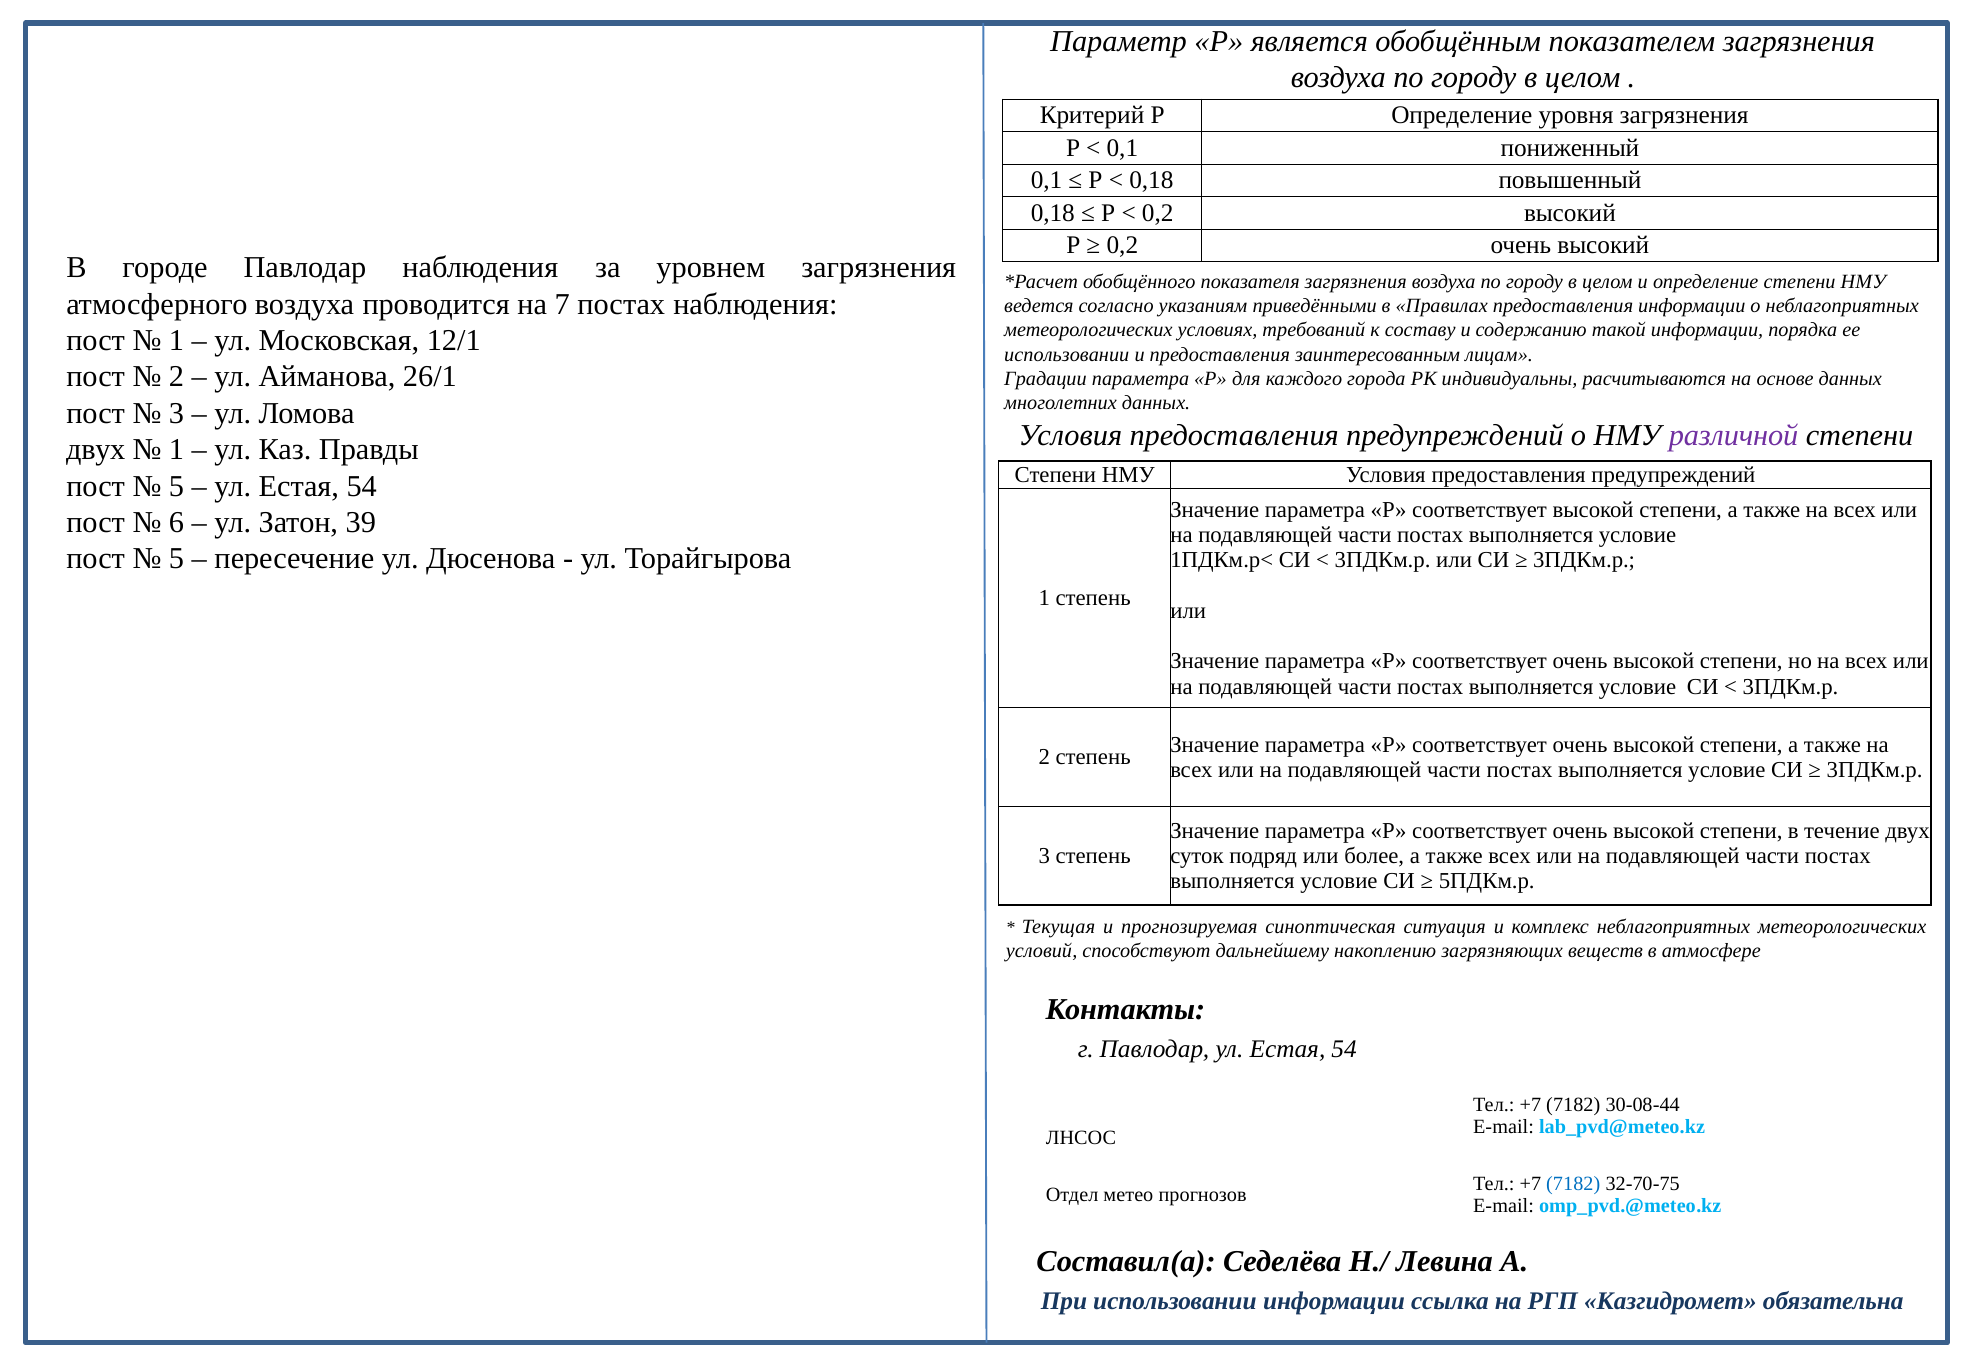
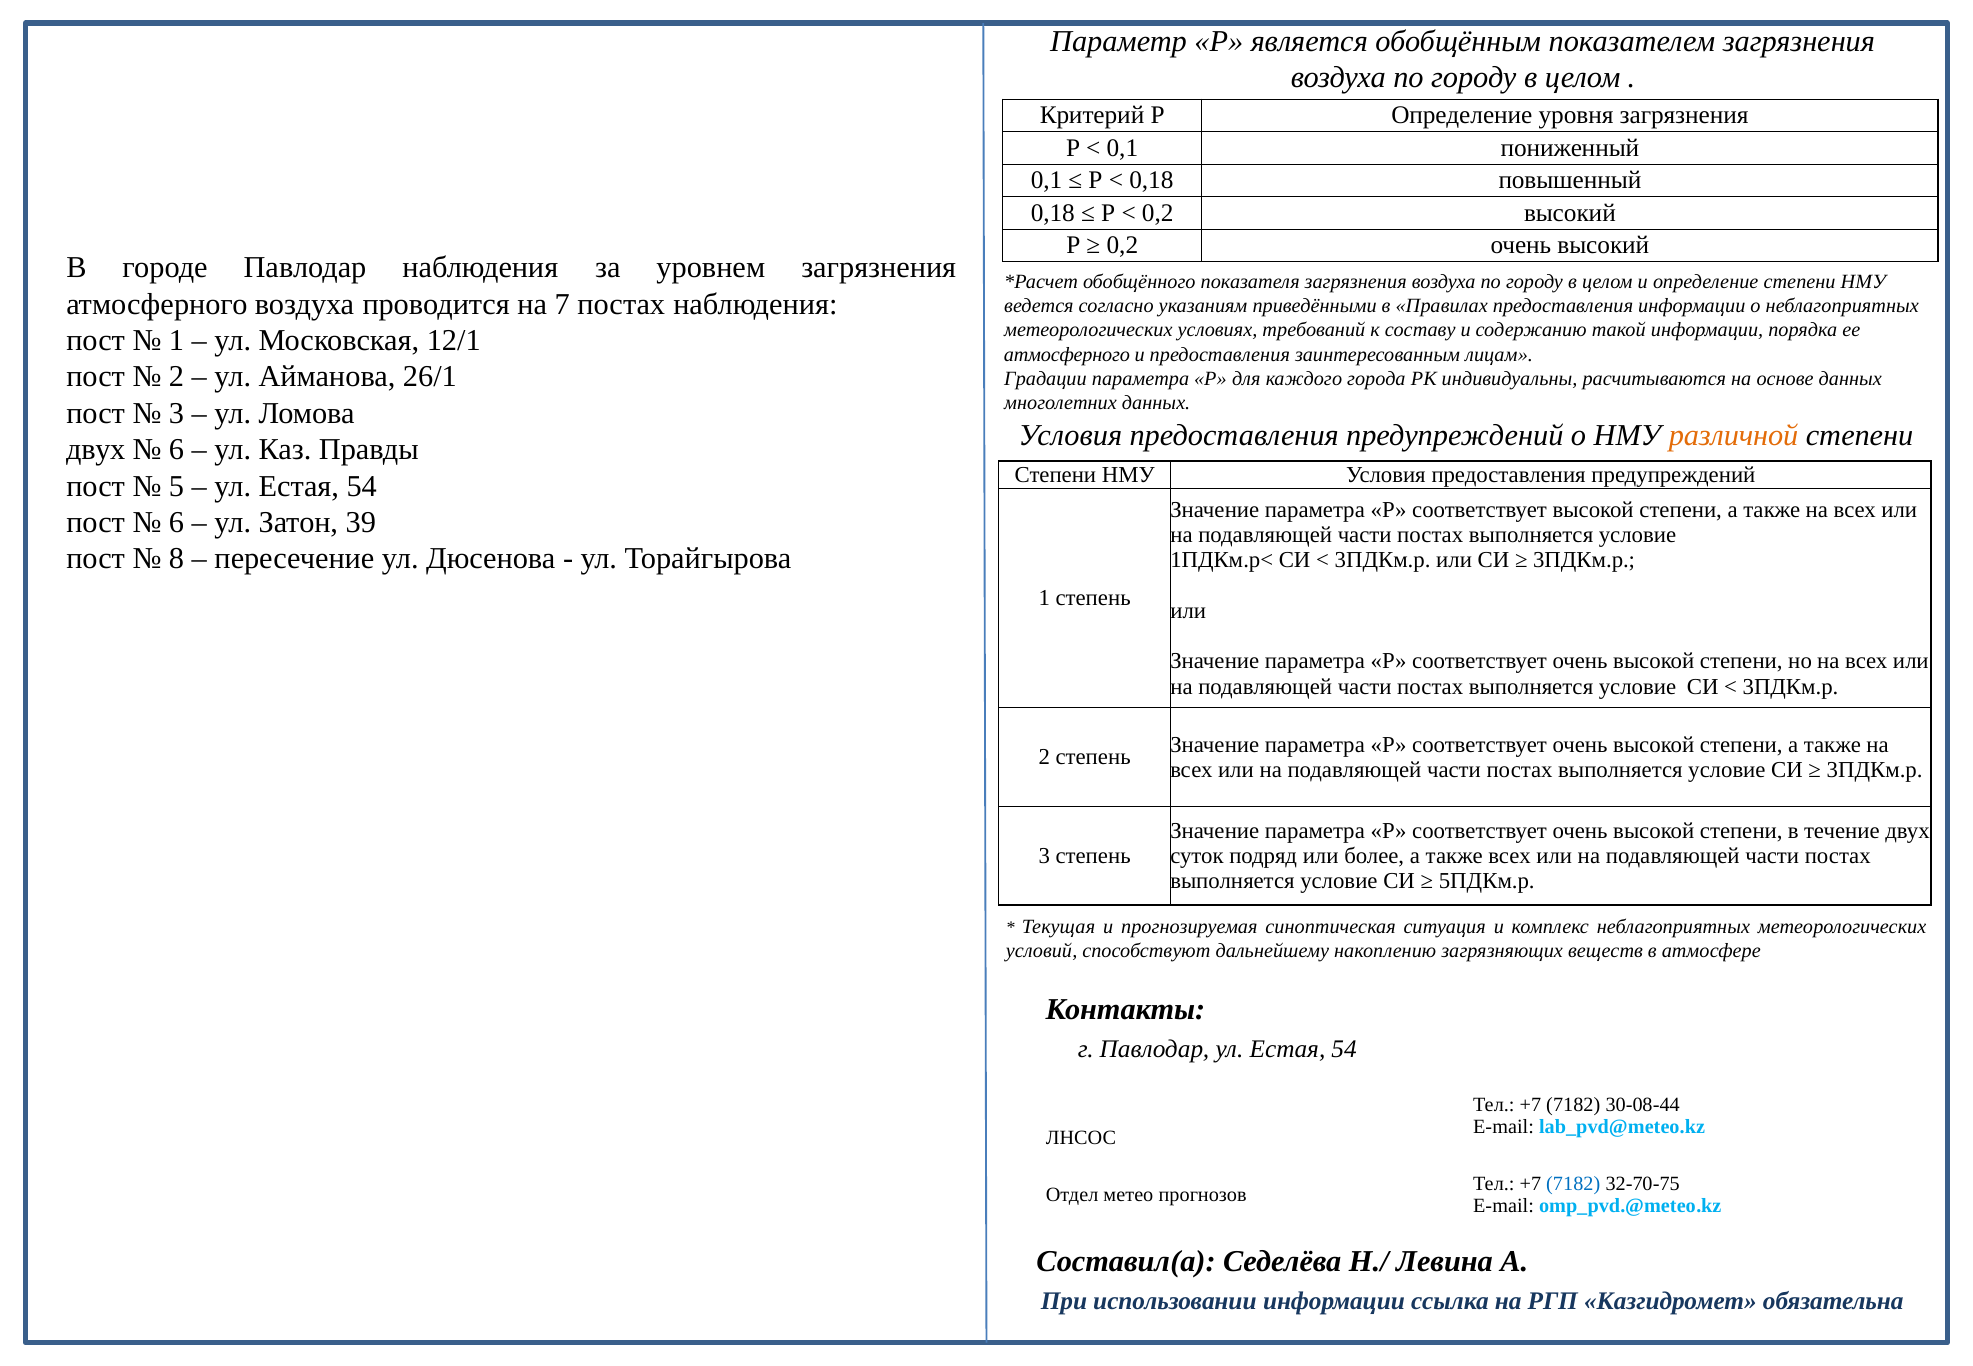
использовании: использовании -> атмосферного (1067, 354)
различной colour: purple -> orange (1734, 435)
1: 1 -> 6 (177, 450)
5: 5 -> 8 (177, 559)
